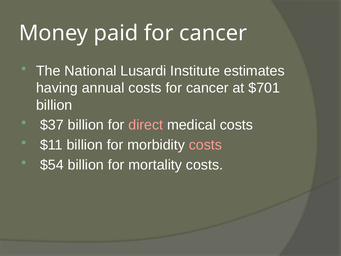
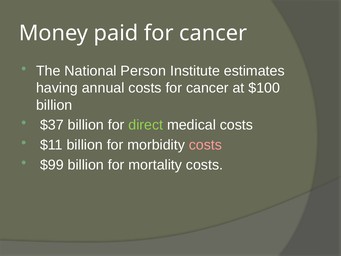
Lusardi: Lusardi -> Person (143, 71)
$701: $701 -> $100 (264, 88)
direct colour: pink -> light green (146, 125)
$54: $54 -> $99 (52, 165)
